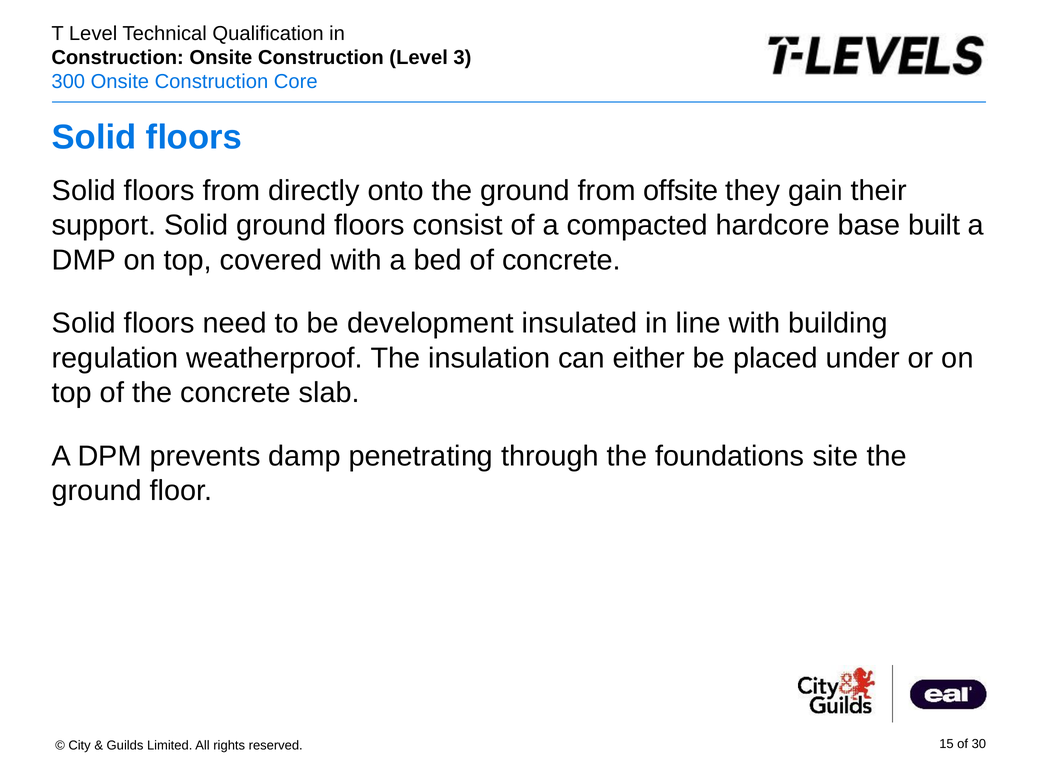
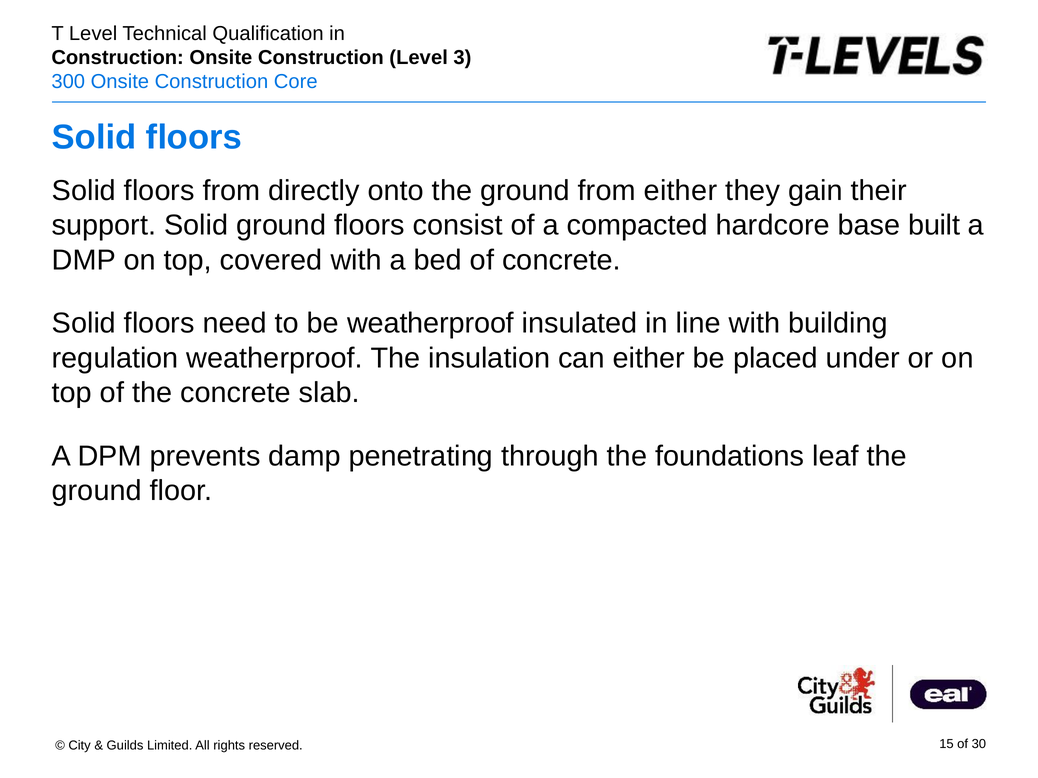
from offsite: offsite -> either (680, 191)
be development: development -> weatherproof (431, 324)
site: site -> leaf (836, 456)
